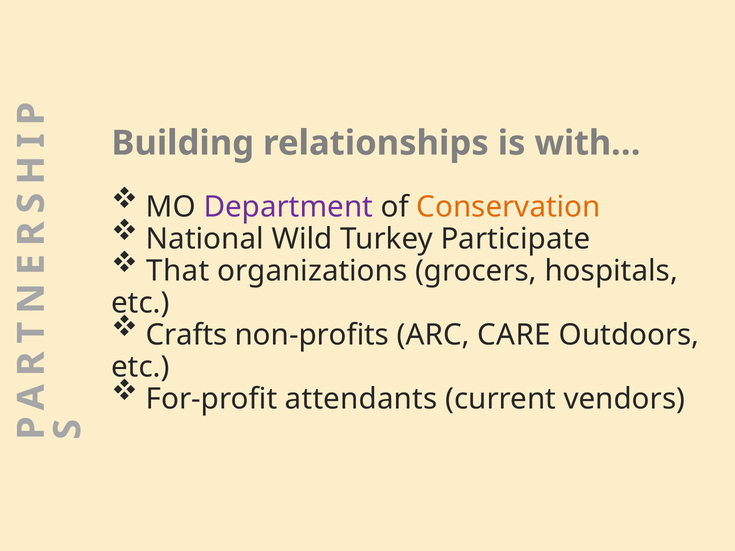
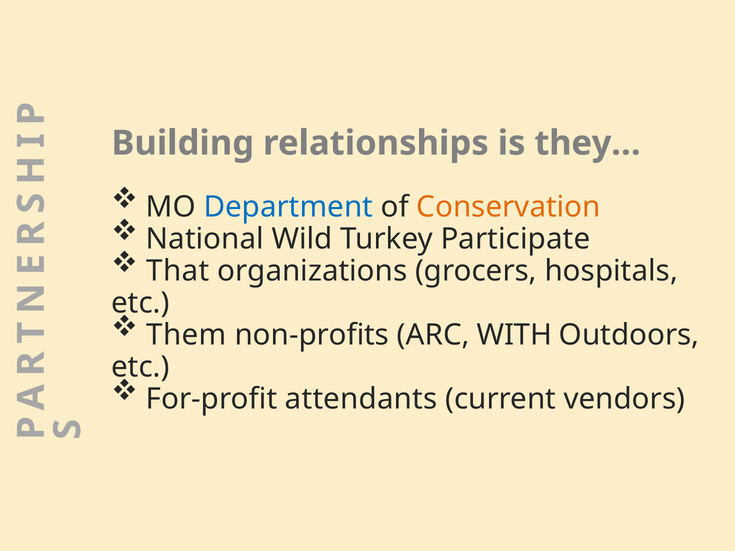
with…: with… -> they… (588, 143)
Department colour: purple -> blue (288, 207)
Crafts: Crafts -> Them (186, 335)
CARE: CARE -> WITH (514, 335)
